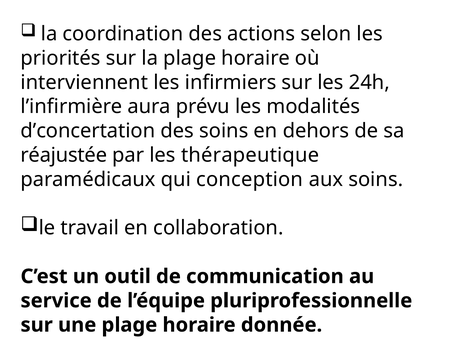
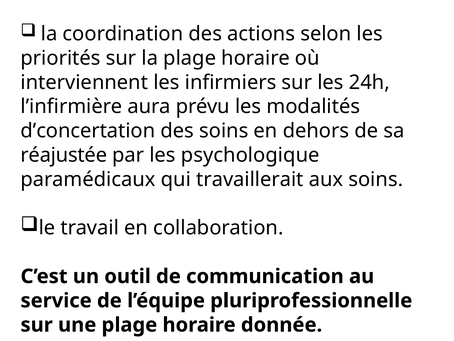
thérapeutique: thérapeutique -> psychologique (250, 155)
conception: conception -> travaillerait (250, 179)
